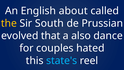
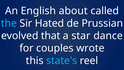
the colour: yellow -> light blue (9, 23)
South: South -> Hated (49, 23)
also: also -> star (81, 36)
hated: hated -> wrote (90, 48)
